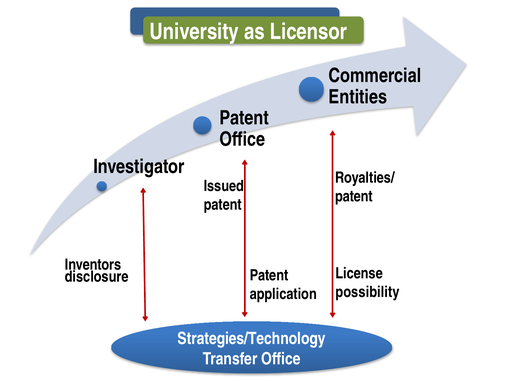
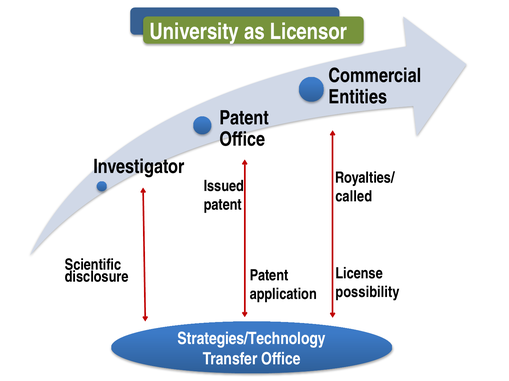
patent: patent -> called (354, 197)
Inventors: Inventors -> Scientific (93, 265)
